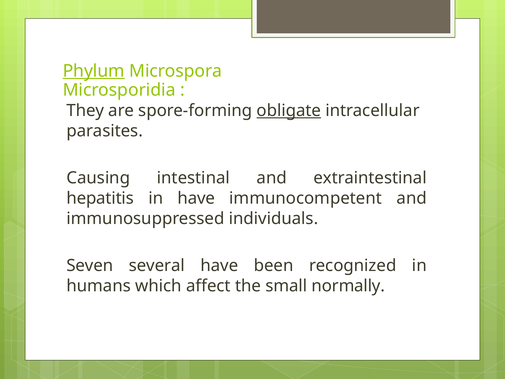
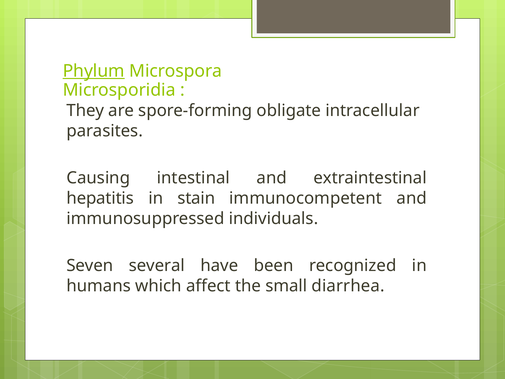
obligate underline: present -> none (289, 111)
in have: have -> stain (196, 198)
normally: normally -> diarrhea (348, 286)
